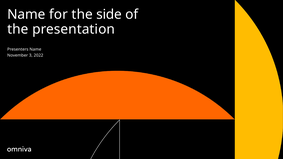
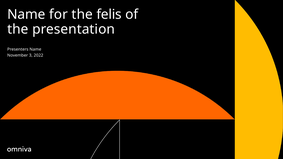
side: side -> felis (109, 15)
